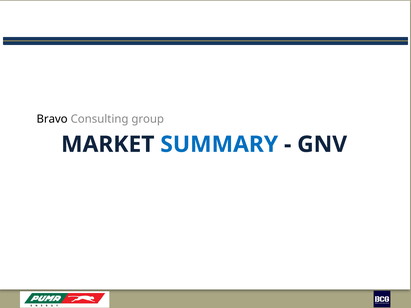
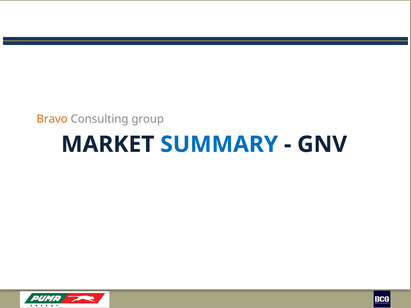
Bravo colour: black -> orange (52, 119)
